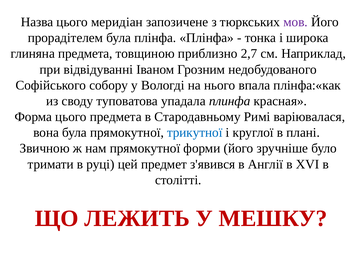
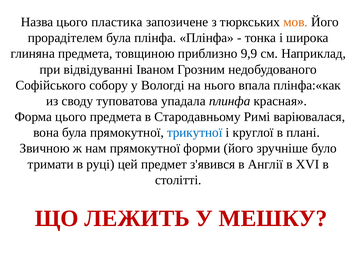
меридіан: меридіан -> пластика (117, 22)
мов colour: purple -> orange (296, 22)
2,7: 2,7 -> 9,9 (249, 54)
